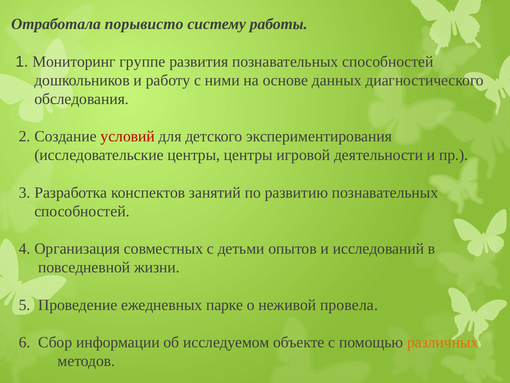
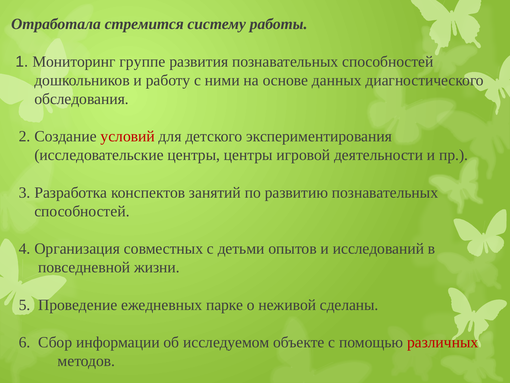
порывисто: порывисто -> стремится (144, 24)
провела: провела -> сделаны (349, 304)
различных colour: orange -> red (443, 342)
